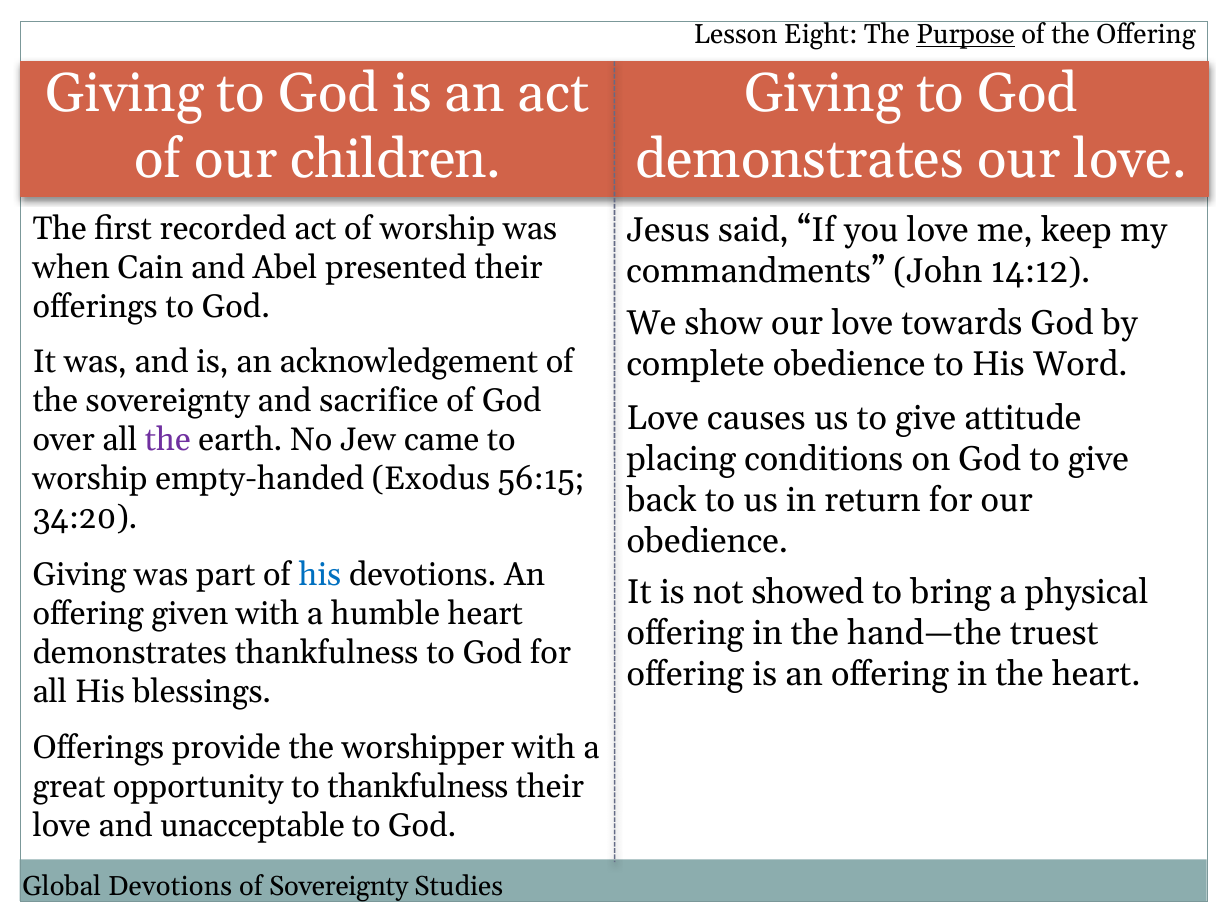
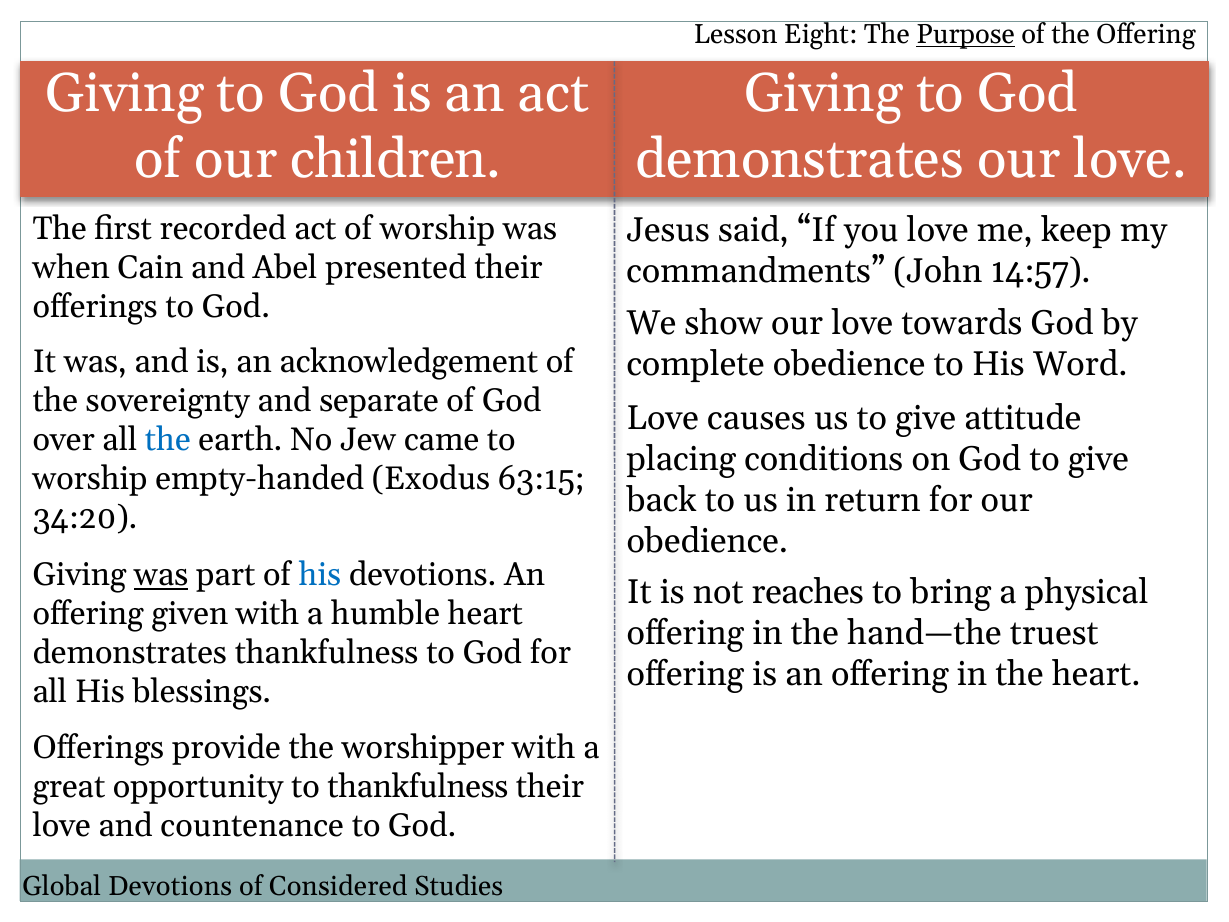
14:12: 14:12 -> 14:57 (1041, 271)
sacrifice: sacrifice -> separate (379, 401)
the colour: purple -> blue (168, 439)
56:15: 56:15 -> 63:15 (541, 478)
was underline: none -> present (161, 575)
showed: showed -> reaches (808, 592)
unacceptable: unacceptable -> countenance (252, 825)
of Sovereignty: Sovereignty -> Considered (338, 886)
